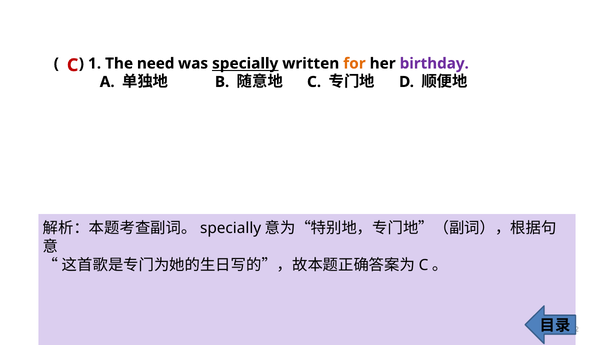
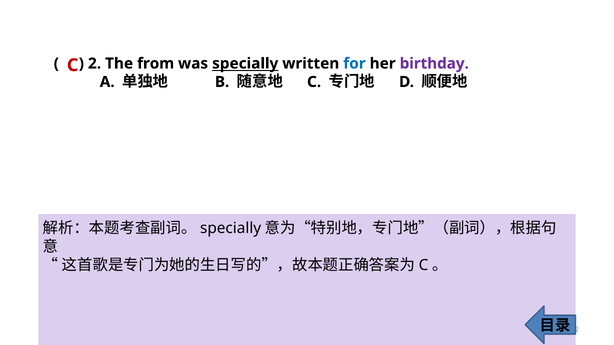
1: 1 -> 2 (95, 64)
need: need -> from (156, 64)
for colour: orange -> blue (354, 64)
